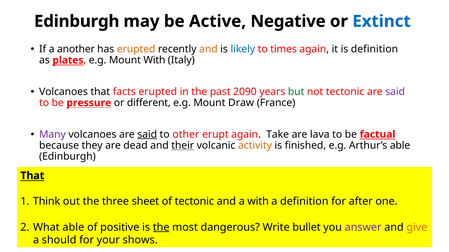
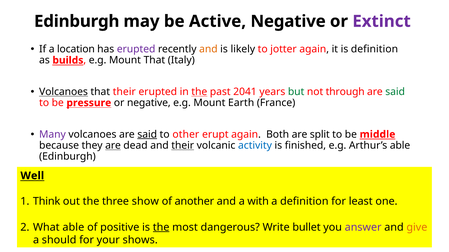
Extinct colour: blue -> purple (382, 21)
another: another -> location (76, 49)
erupted colour: orange -> purple (136, 49)
likely colour: blue -> black (243, 49)
times: times -> jotter (283, 49)
plates: plates -> builds (68, 60)
Mount With: With -> That (154, 60)
Volcanoes underline: none -> present (64, 92)
that facts: facts -> their (124, 92)
the underline: none -> present (199, 92)
2090: 2090 -> 2041 (245, 92)
not tectonic: tectonic -> through (345, 92)
said colour: purple -> green (395, 92)
or different: different -> negative (149, 103)
Draw: Draw -> Earth (241, 103)
Take: Take -> Both (278, 135)
lava: lava -> split (320, 135)
factual: factual -> middle (378, 135)
are underline: none -> present (113, 146)
activity colour: orange -> blue (255, 146)
That: That -> Well (32, 176)
sheet: sheet -> show (145, 202)
of tectonic: tectonic -> another (194, 202)
after: after -> least (361, 202)
